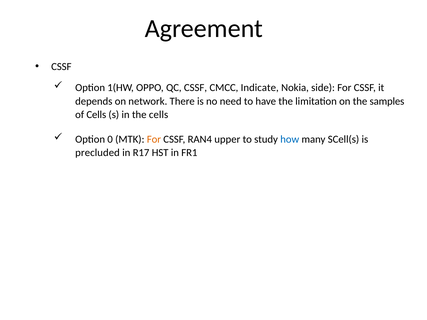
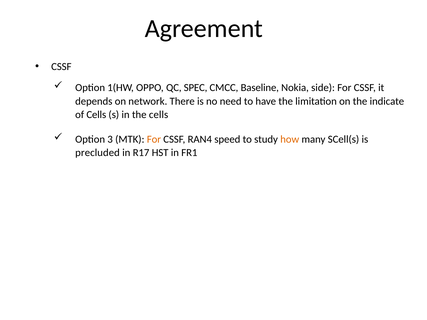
QC CSSF: CSSF -> SPEC (196, 88)
Indicate: Indicate -> Baseline (260, 88)
samples: samples -> indicate (387, 101)
0: 0 -> 3 (110, 139)
upper: upper -> speed (227, 139)
how colour: blue -> orange (290, 139)
